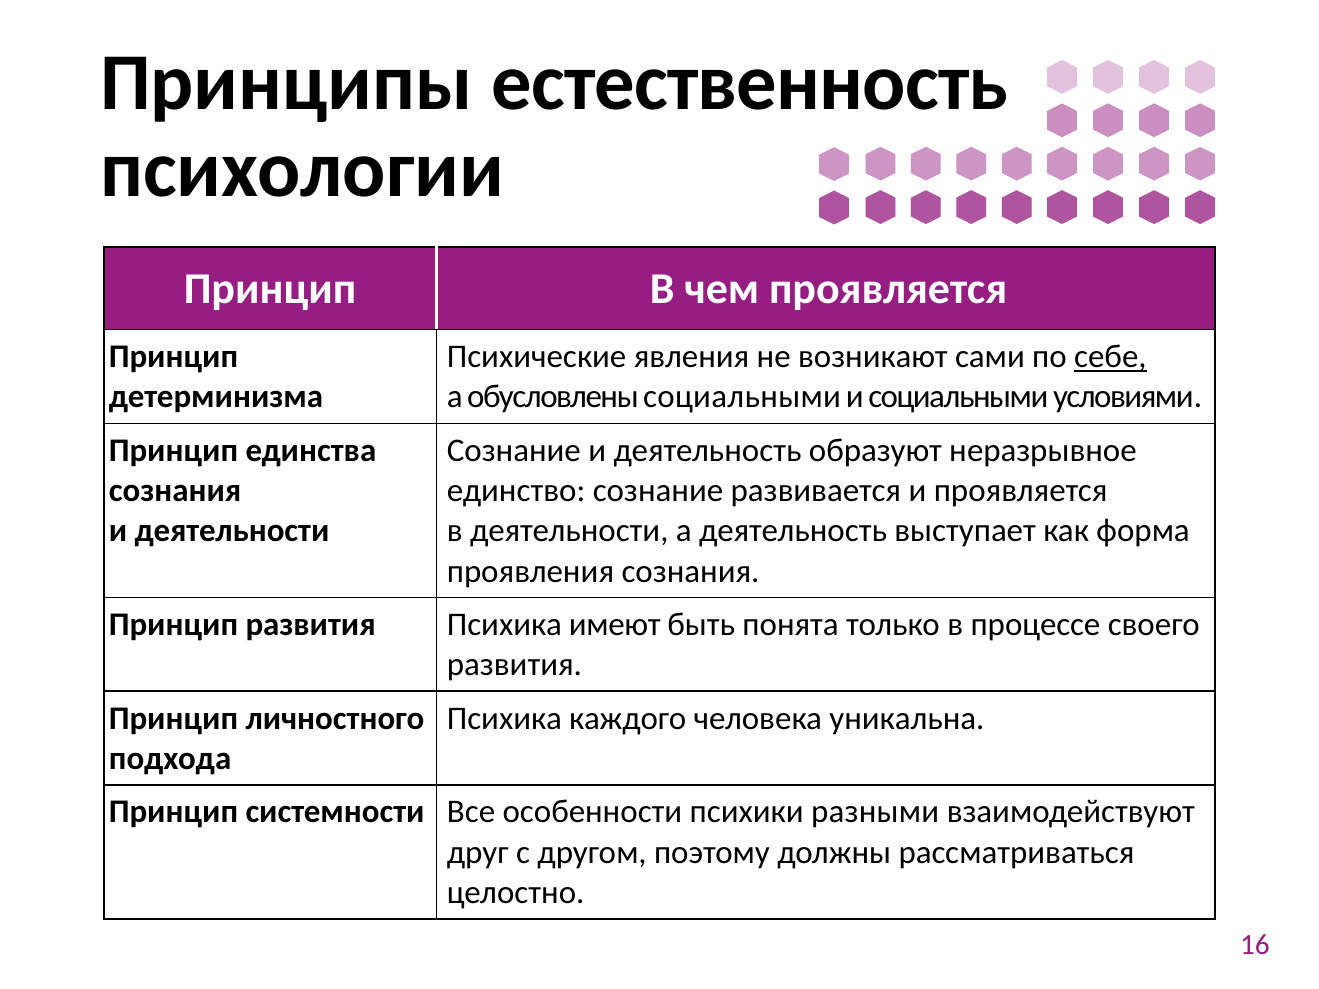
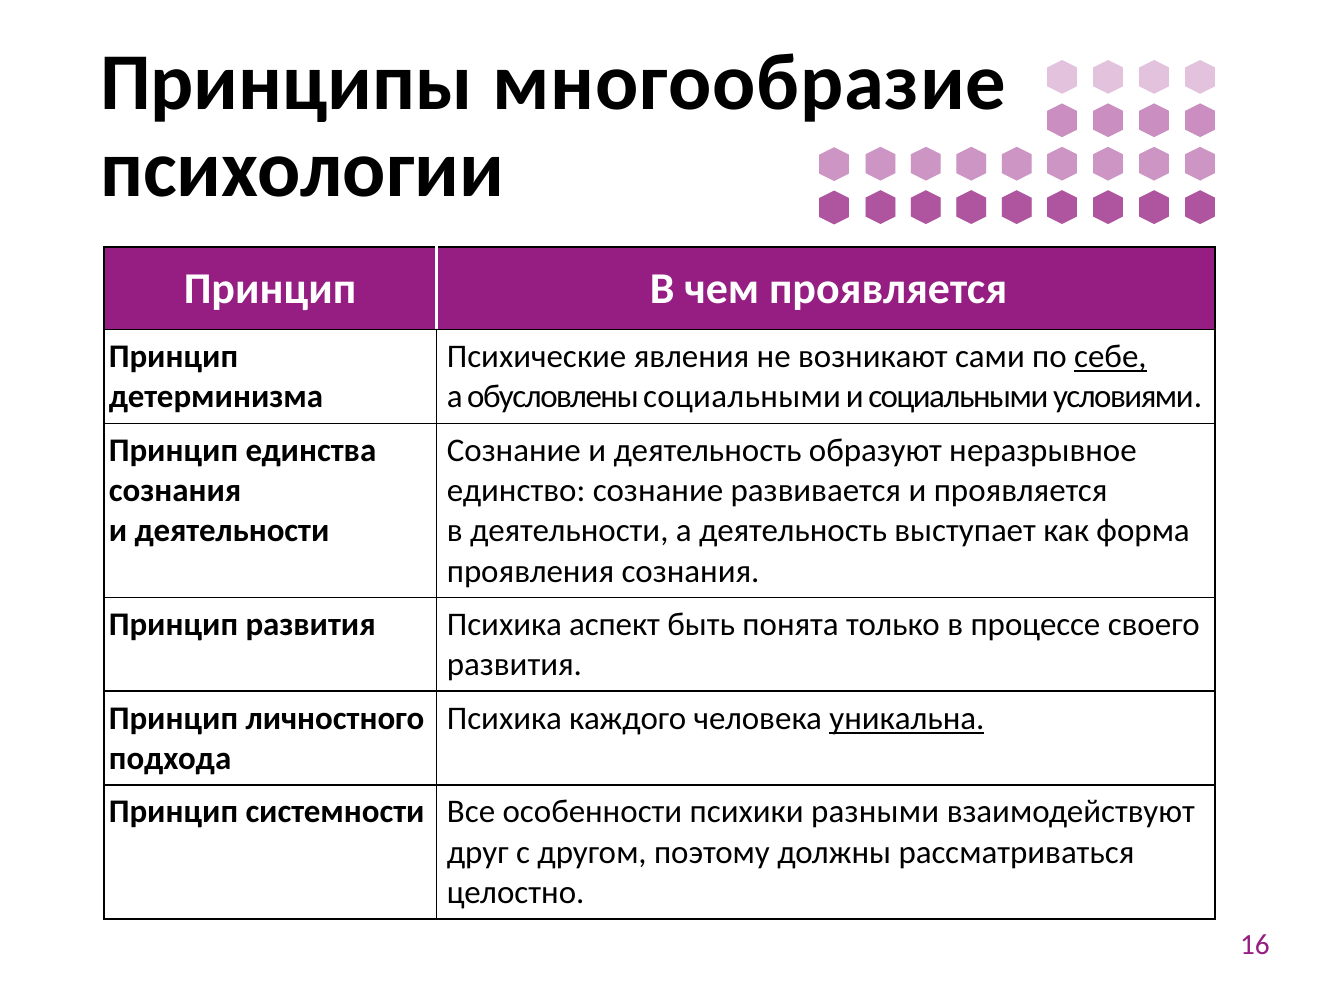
естественность: естественность -> многообразие (749, 83)
имеют: имеют -> аспект (615, 625)
уникальна underline: none -> present (907, 719)
